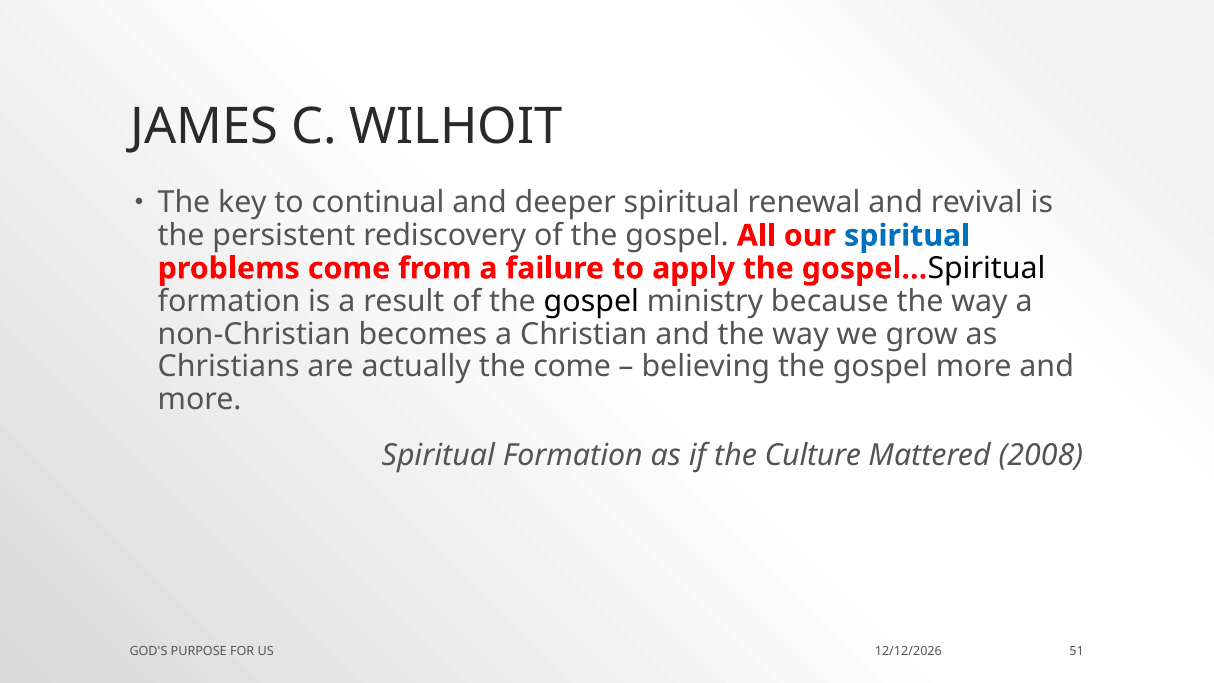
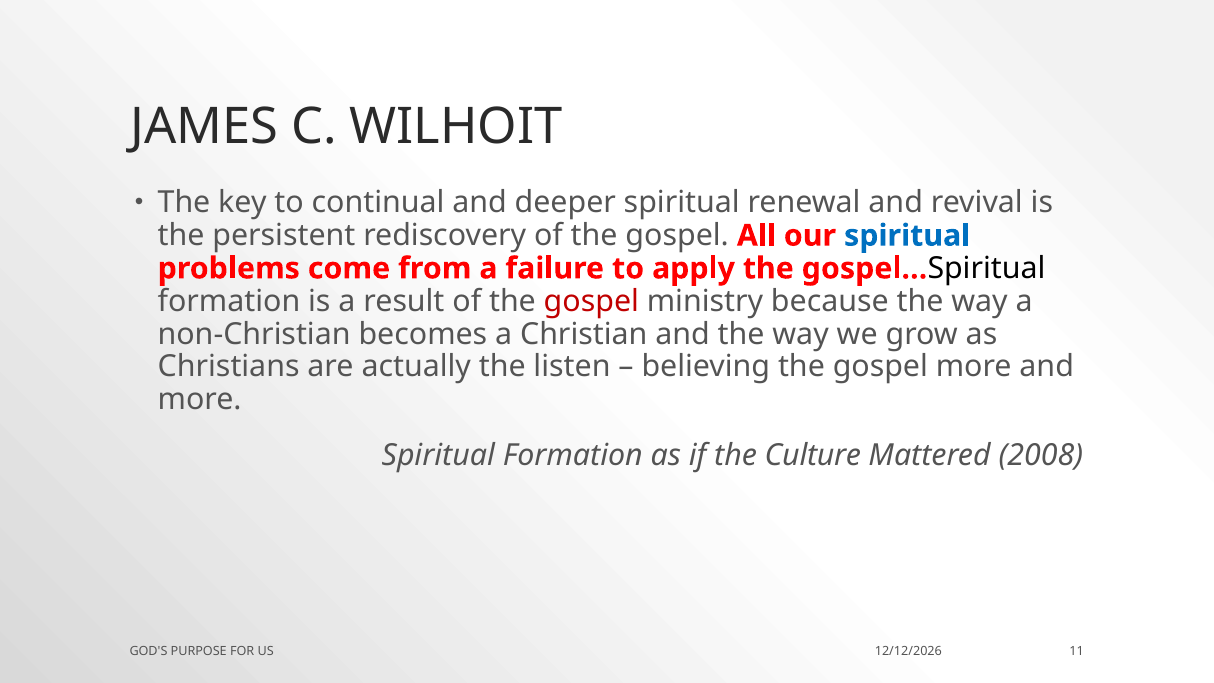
gospel colour: black -> red (591, 301)
the come: come -> listen (572, 367)
51: 51 -> 11 (1077, 651)
